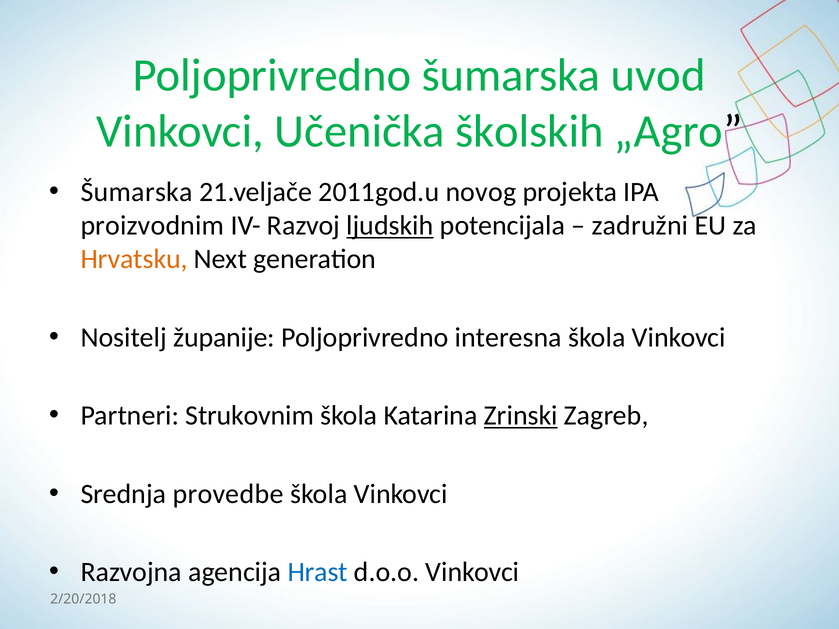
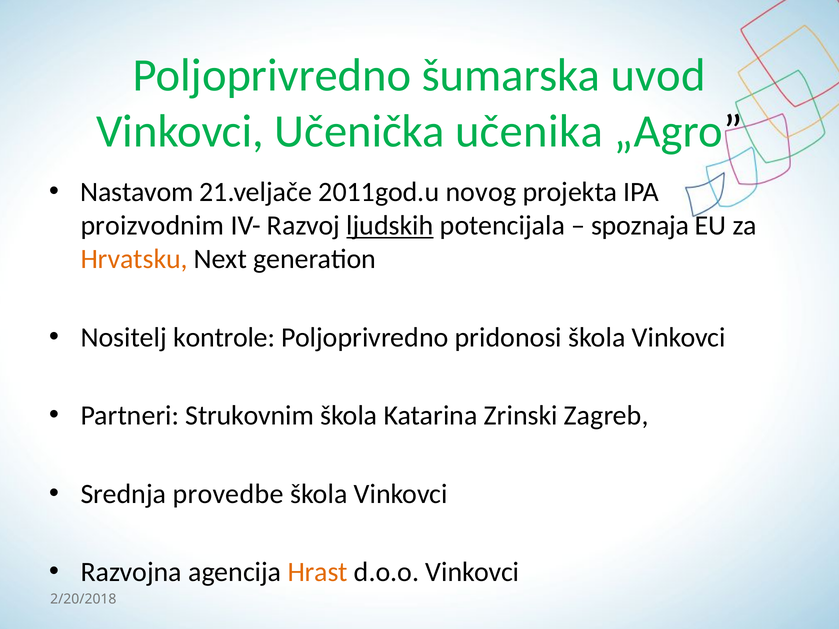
školskih: školskih -> učenika (529, 131)
Šumarska: Šumarska -> Nastavom (137, 192)
zadružni: zadružni -> spoznaja (640, 226)
županije: županije -> kontrole (224, 338)
interesna: interesna -> pridonosi (508, 338)
Zrinski underline: present -> none (521, 416)
Hrast colour: blue -> orange (318, 572)
